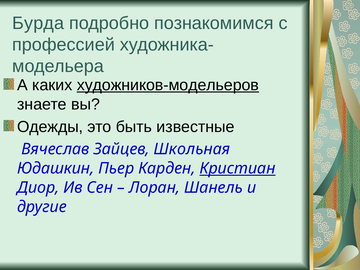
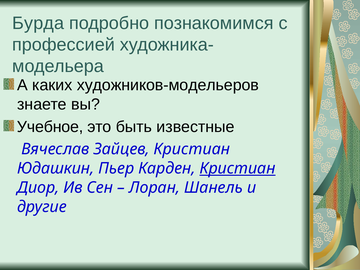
художников-модельеров underline: present -> none (168, 85)
Одежды: Одежды -> Учебное (50, 127)
Зайцев Школьная: Школьная -> Кристиан (192, 149)
